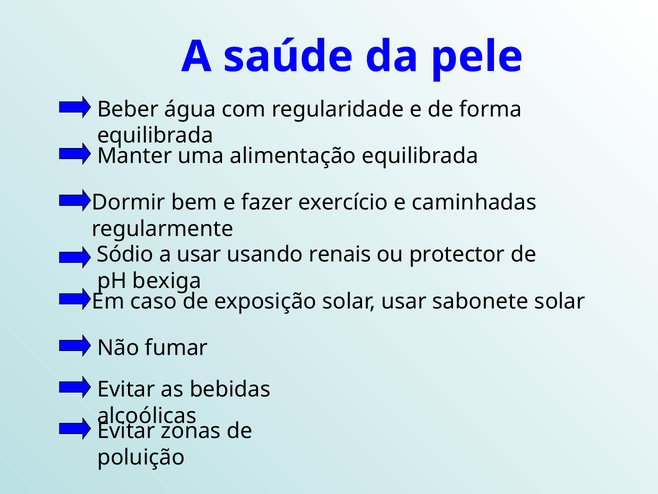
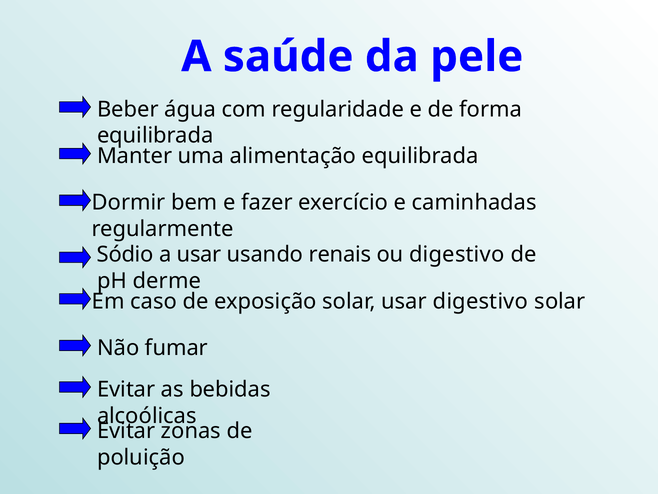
ou protector: protector -> digestivo (457, 254)
bexiga: bexiga -> derme (167, 281)
usar sabonete: sabonete -> digestivo (480, 301)
